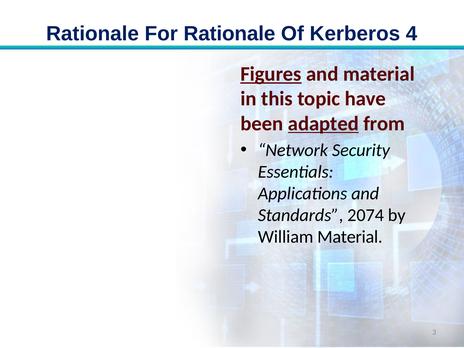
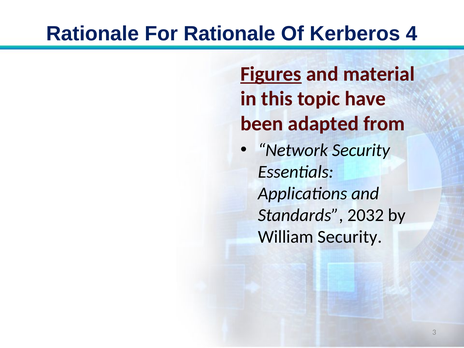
adapted underline: present -> none (323, 124)
2074: 2074 -> 2032 (366, 215)
William Material: Material -> Security (350, 237)
